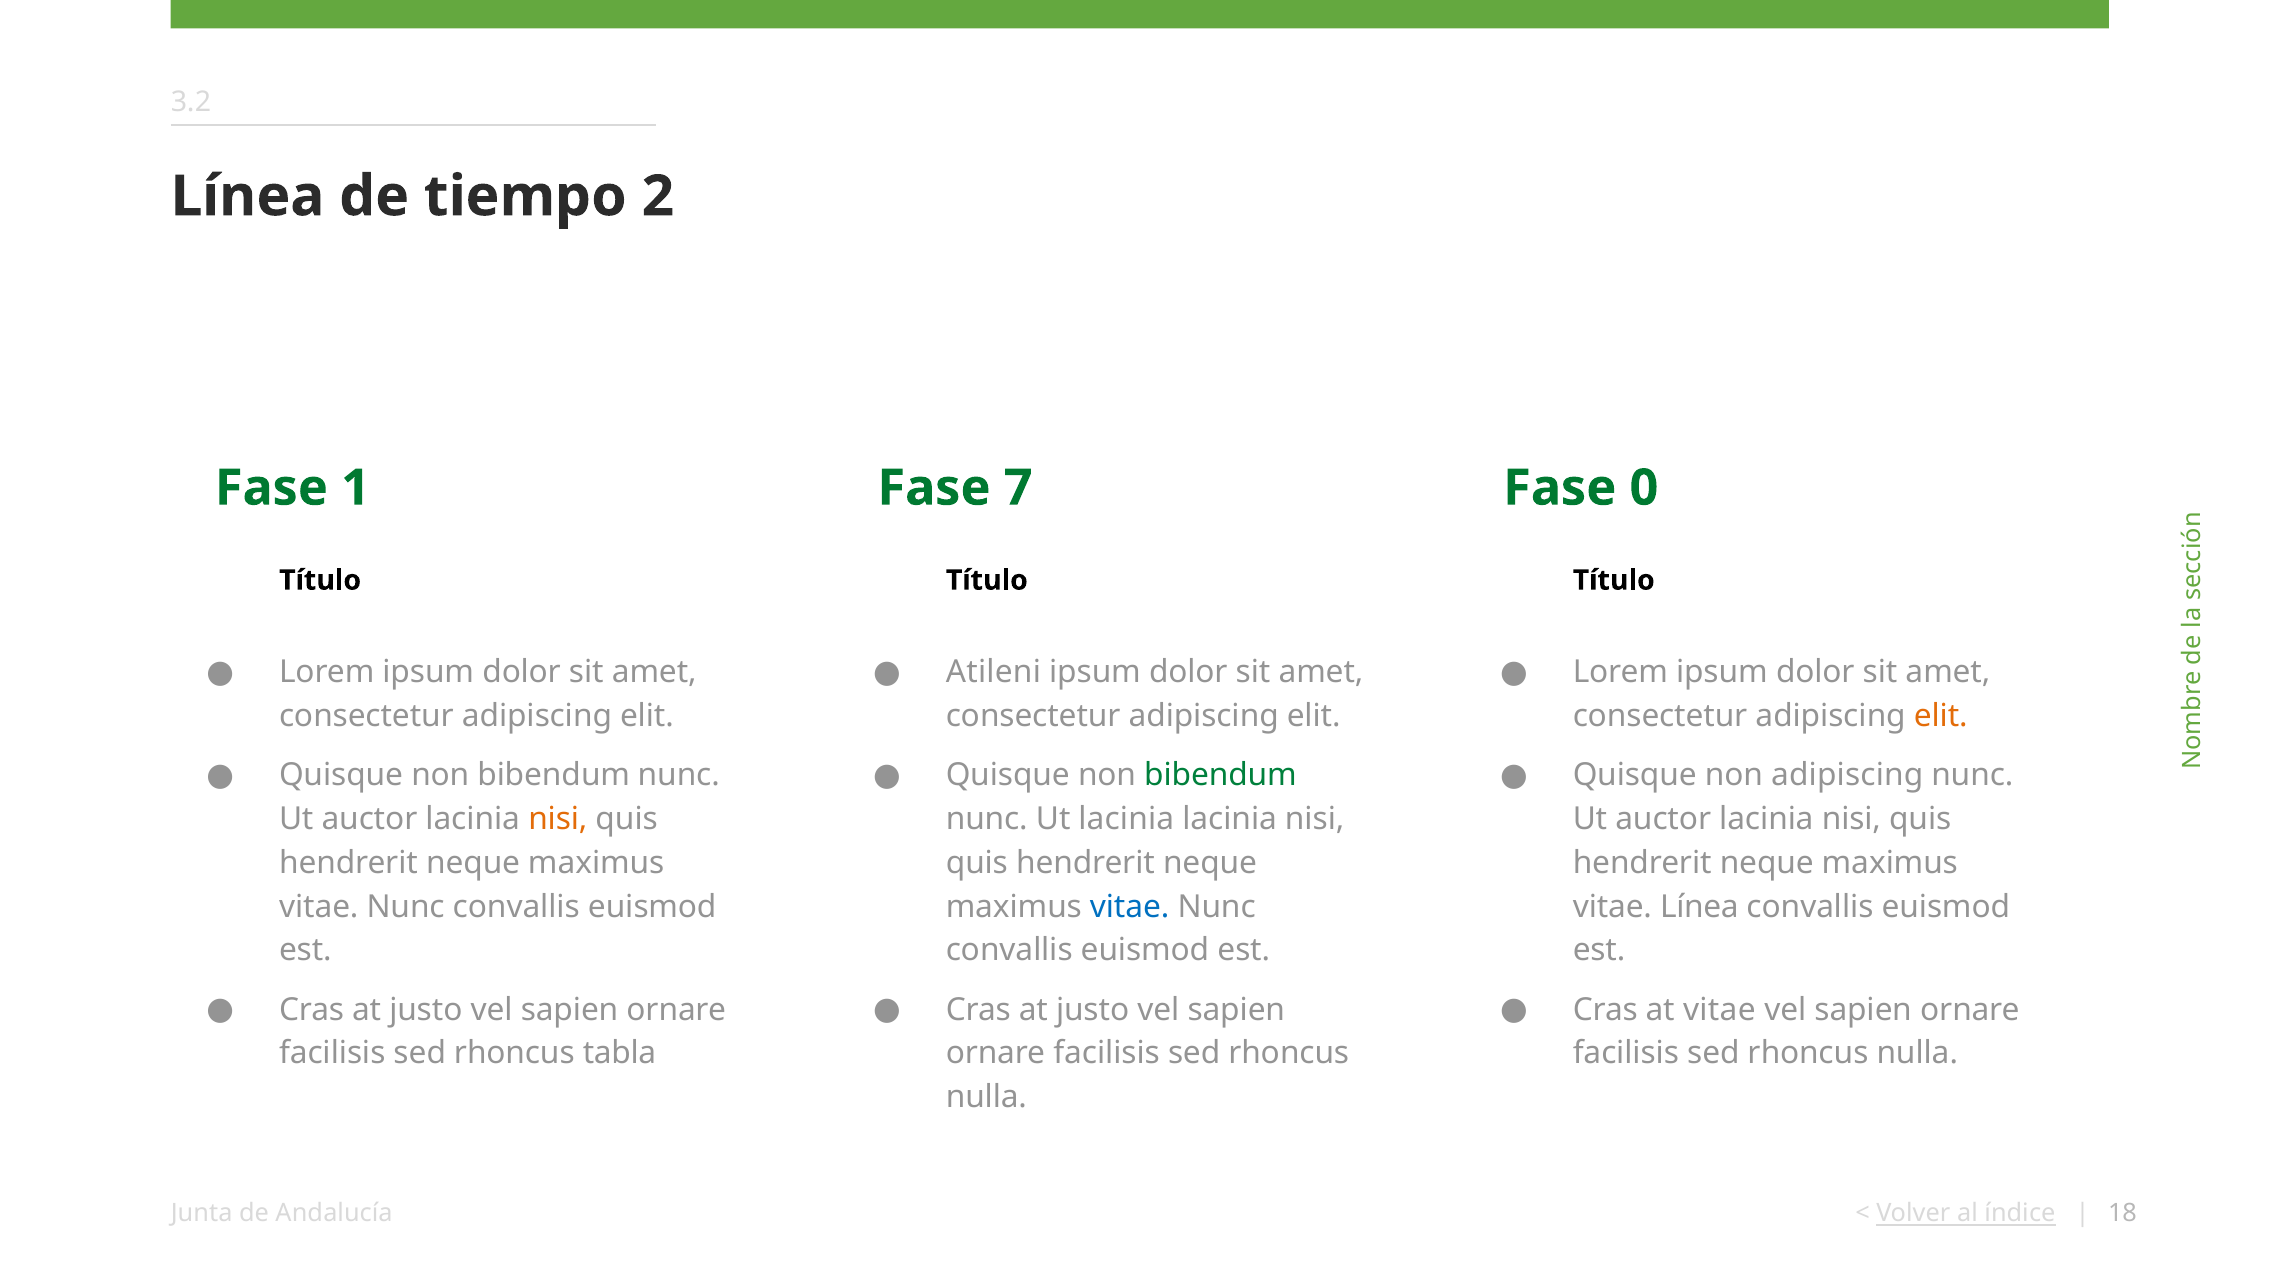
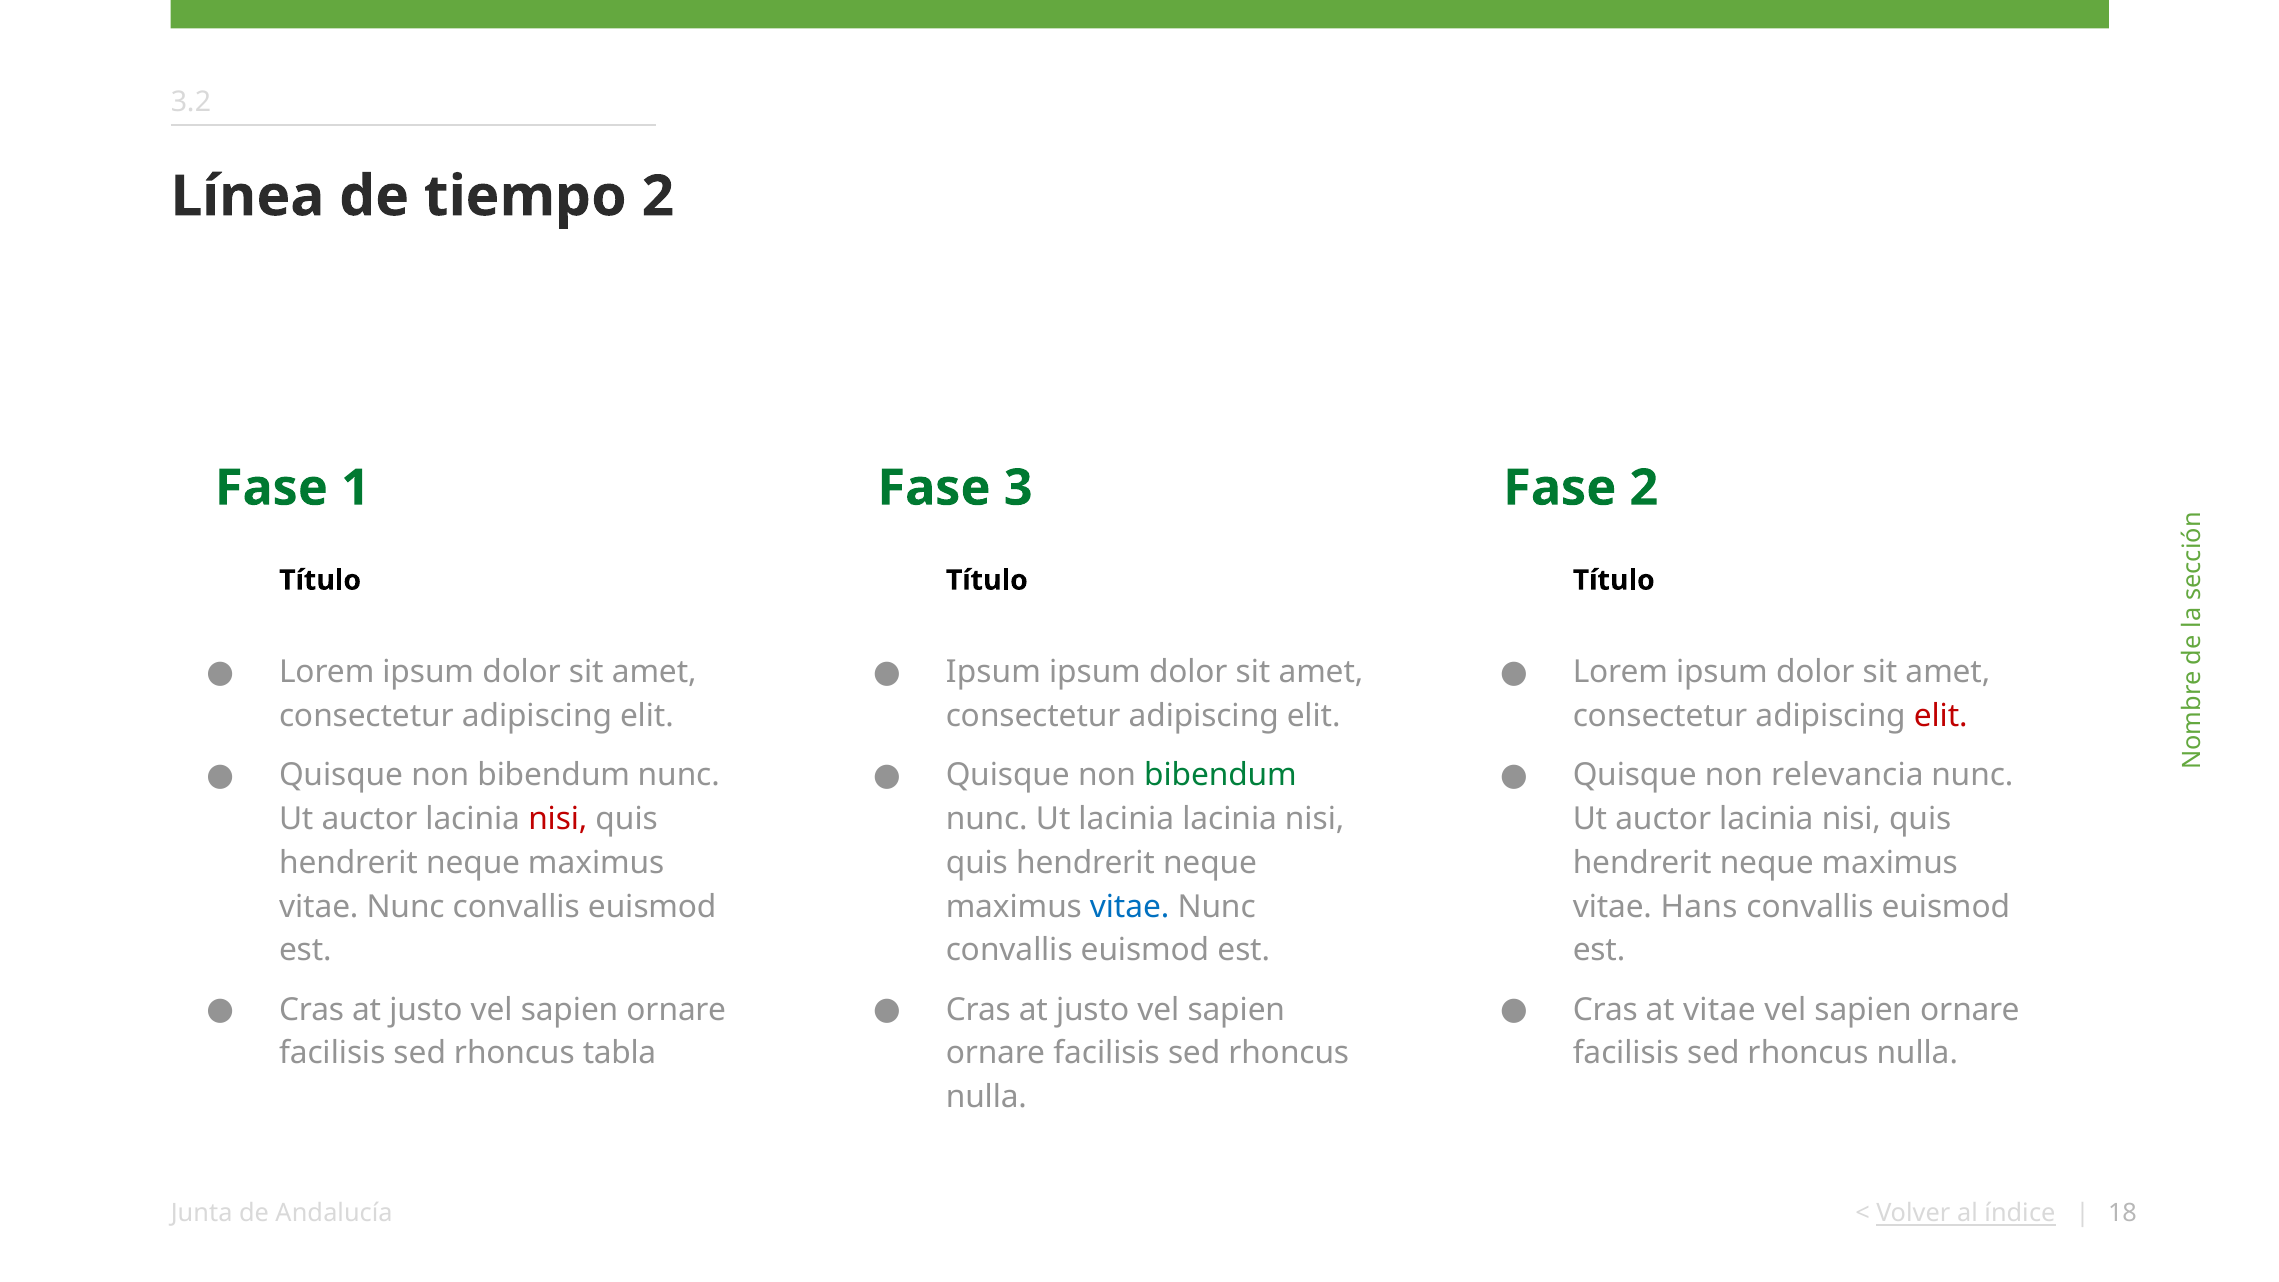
7: 7 -> 3 (1018, 488)
Fase 0: 0 -> 2 (1644, 488)
Atileni: Atileni -> Ipsum (993, 672)
elit colour: orange -> red (1941, 716)
non adipiscing: adipiscing -> relevancia (1847, 776)
nisi colour: orange -> red (558, 819)
vitae Línea: Línea -> Hans (1699, 907)
